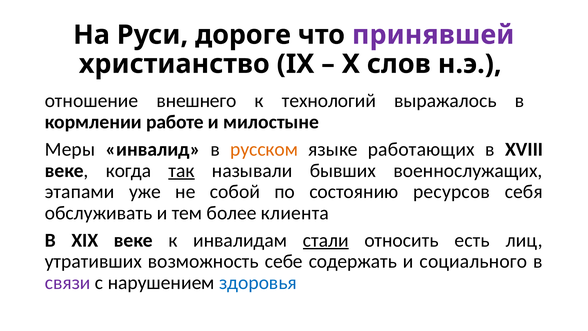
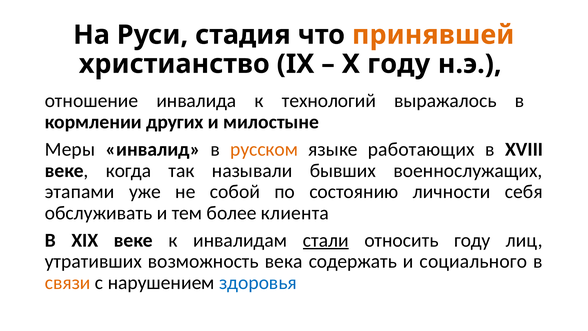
дороге: дороге -> стадия (243, 35)
принявшей colour: purple -> orange (433, 35)
X слов: слов -> году (399, 64)
внешнего: внешнего -> инвалида (196, 101)
работе: работе -> других (175, 122)
так underline: present -> none (182, 170)
ресурсов: ресурсов -> личности (452, 192)
относить есть: есть -> году (472, 240)
себе: себе -> века (284, 261)
связи colour: purple -> orange (68, 282)
